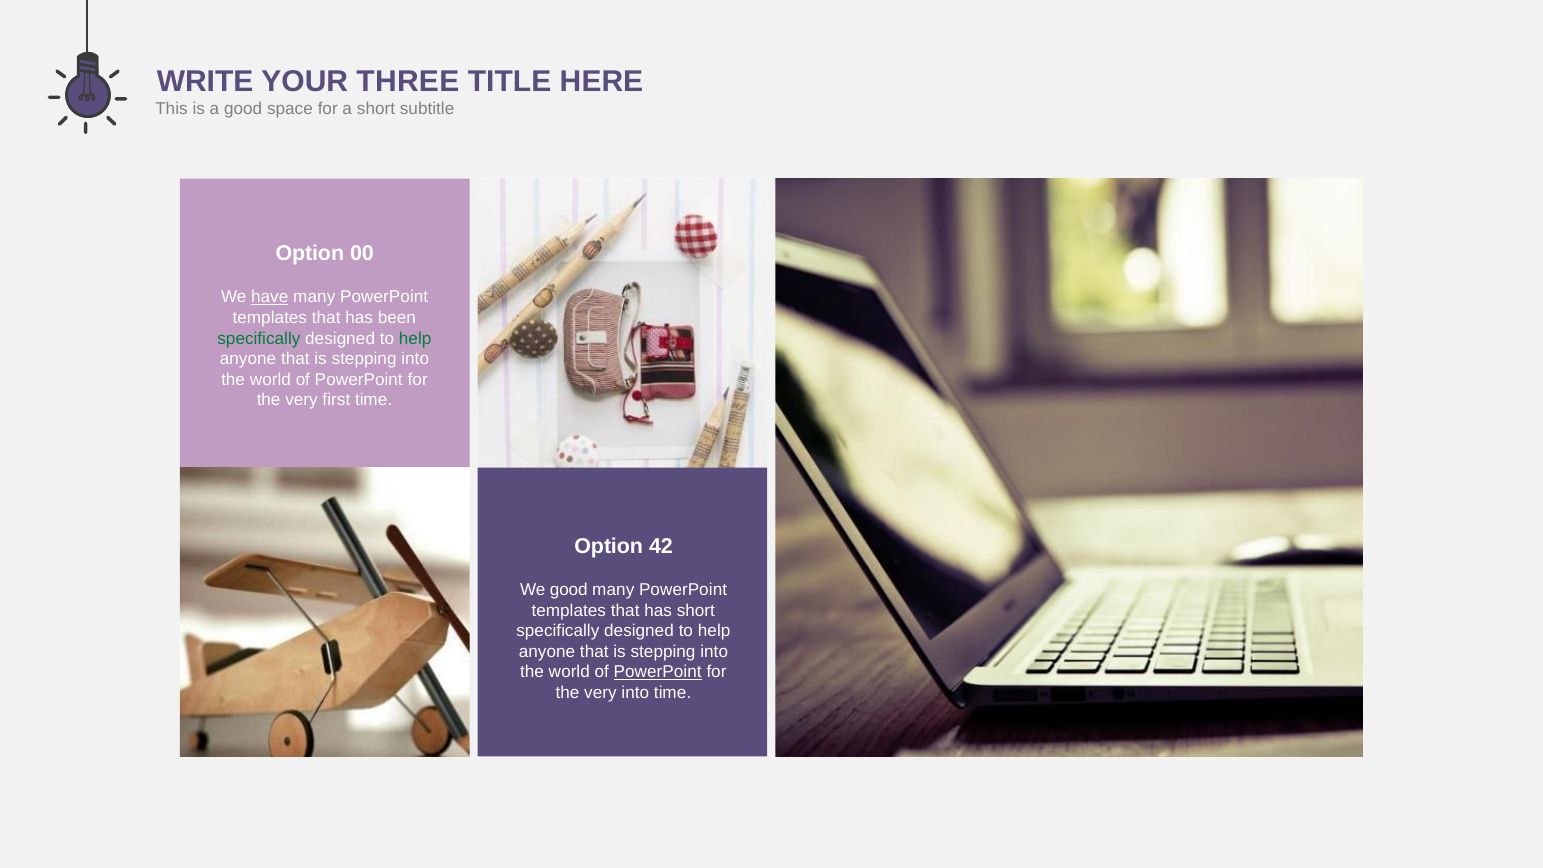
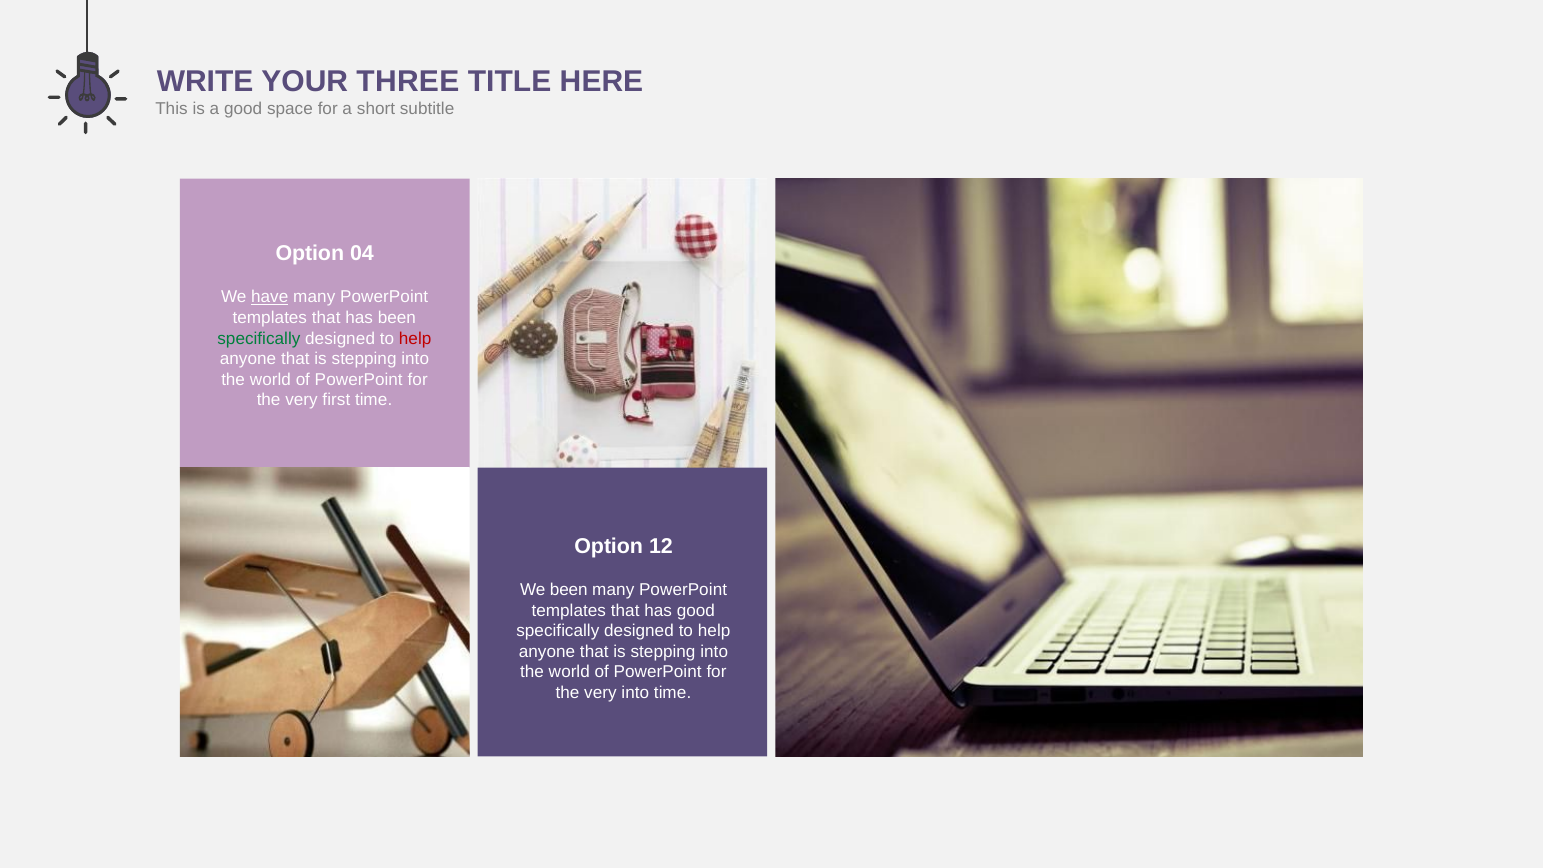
00: 00 -> 04 (362, 254)
help colour: green -> red (415, 338)
42: 42 -> 12 (661, 546)
We good: good -> been (569, 590)
has short: short -> good (696, 610)
PowerPoint underline: present -> none (658, 672)
